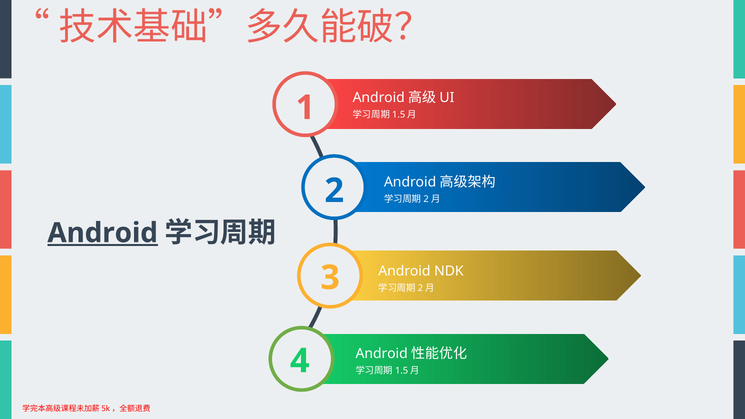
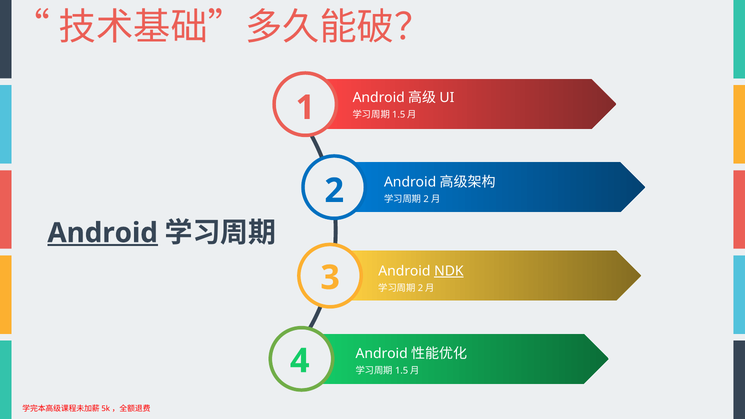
NDK underline: none -> present (449, 271)
